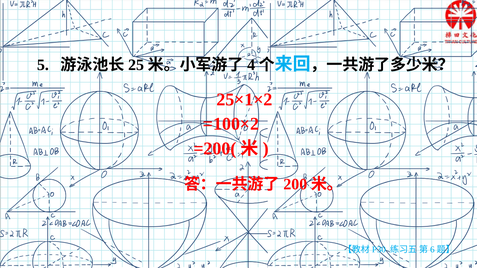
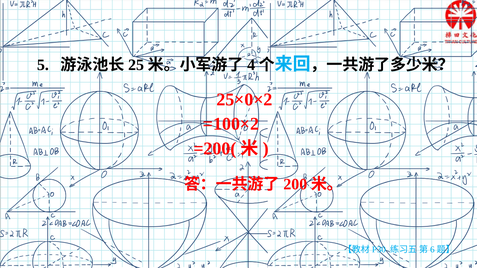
25×1×2: 25×1×2 -> 25×0×2 (244, 100)
